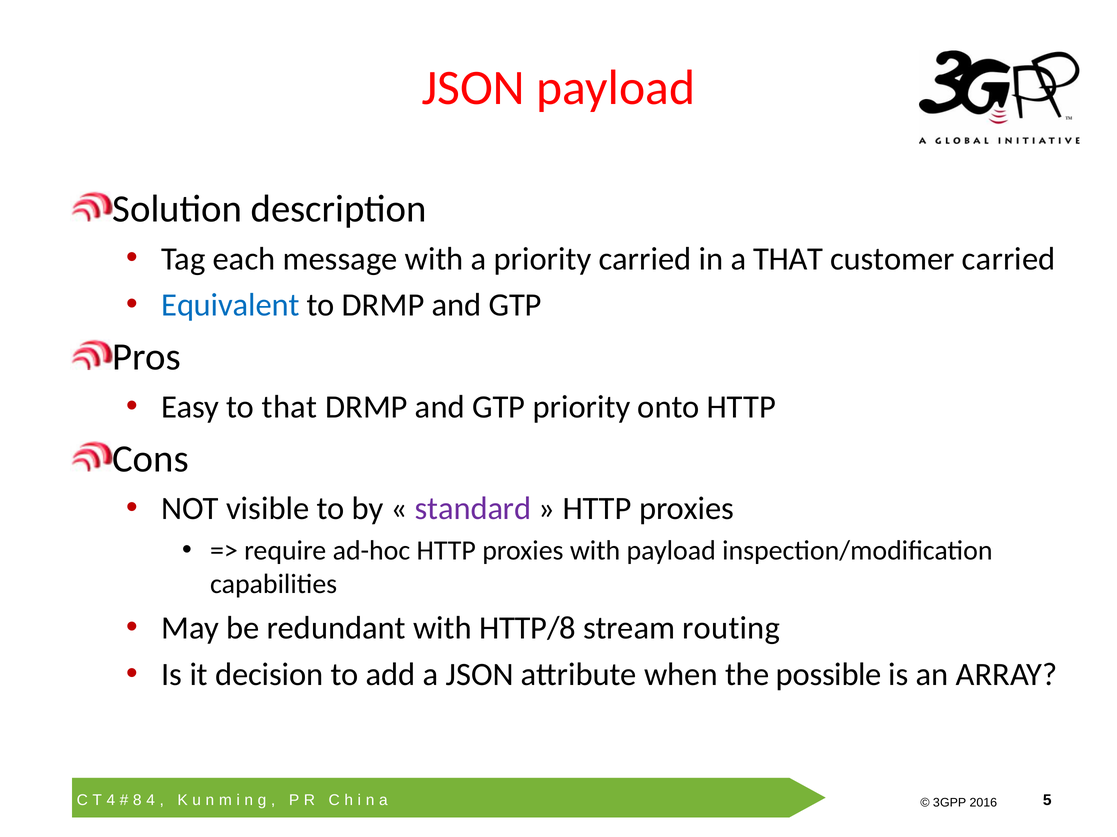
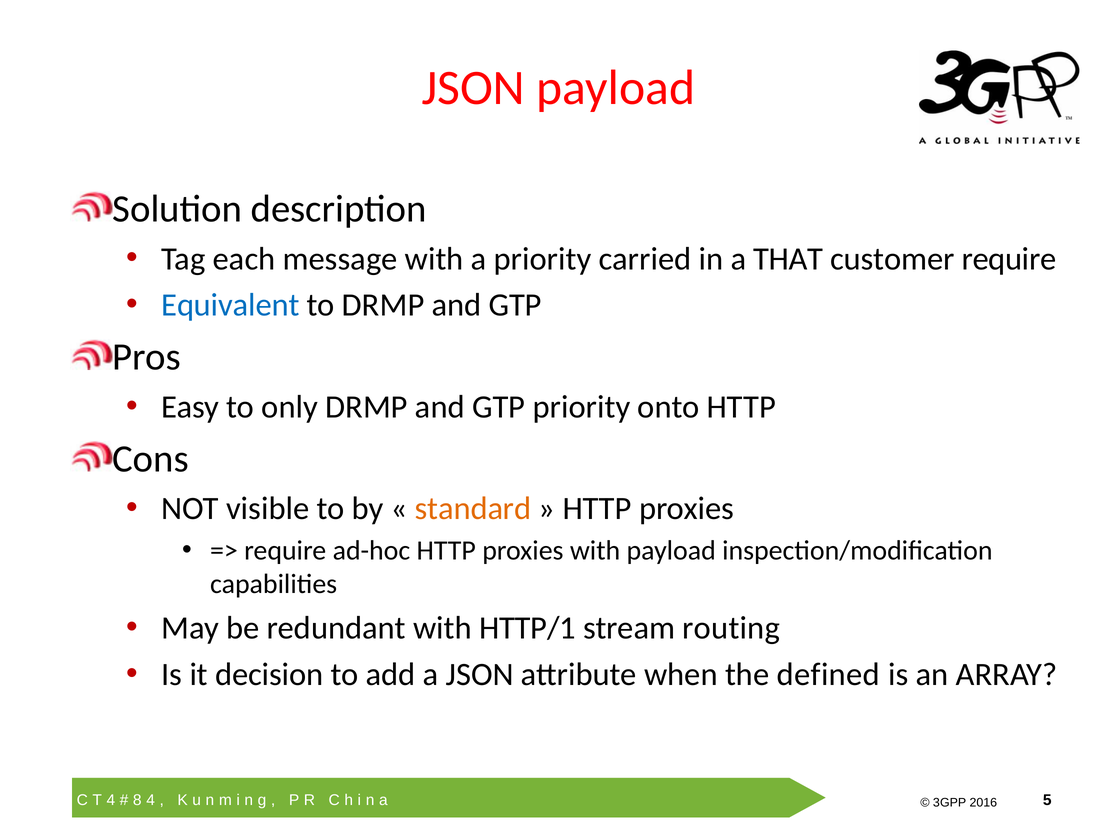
customer carried: carried -> require (1009, 259)
to that: that -> only (290, 407)
standard colour: purple -> orange (473, 509)
HTTP/8: HTTP/8 -> HTTP/1 (528, 629)
possible: possible -> defined (829, 675)
